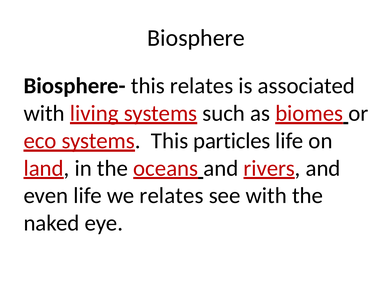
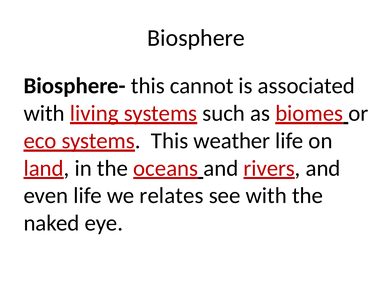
this relates: relates -> cannot (202, 86)
particles: particles -> weather (232, 141)
